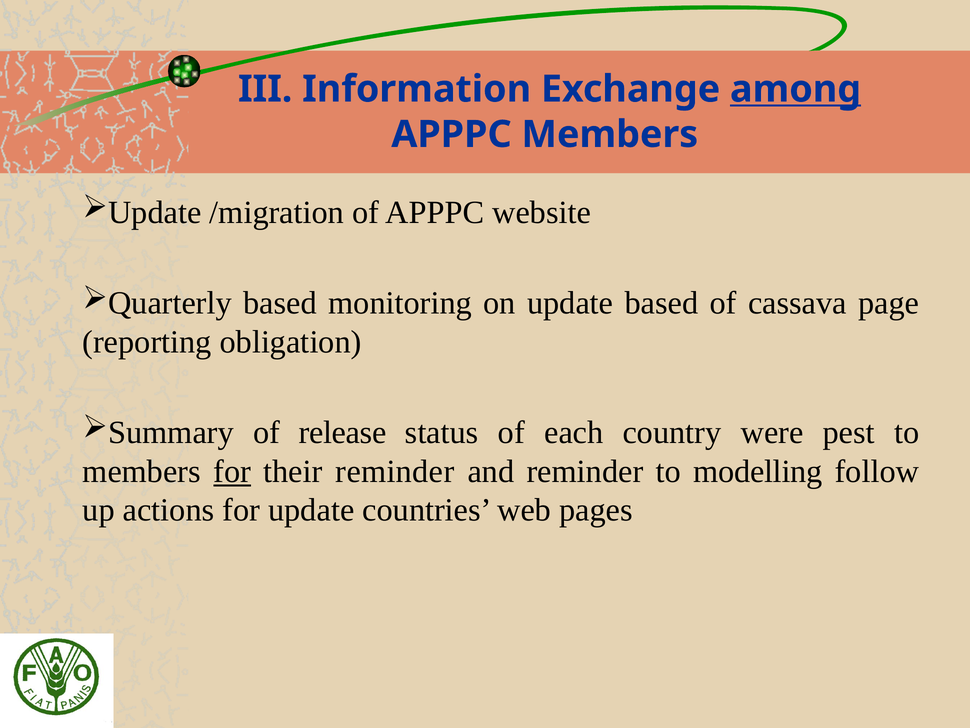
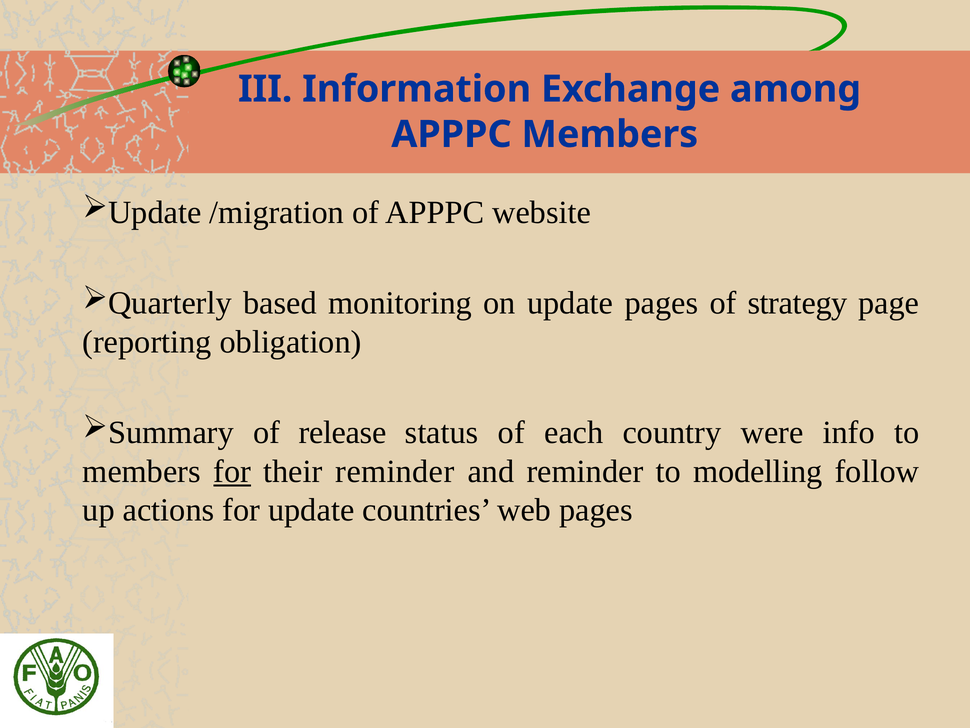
among underline: present -> none (796, 89)
update based: based -> pages (661, 303)
cassava: cassava -> strategy (798, 303)
pest: pest -> info (849, 432)
